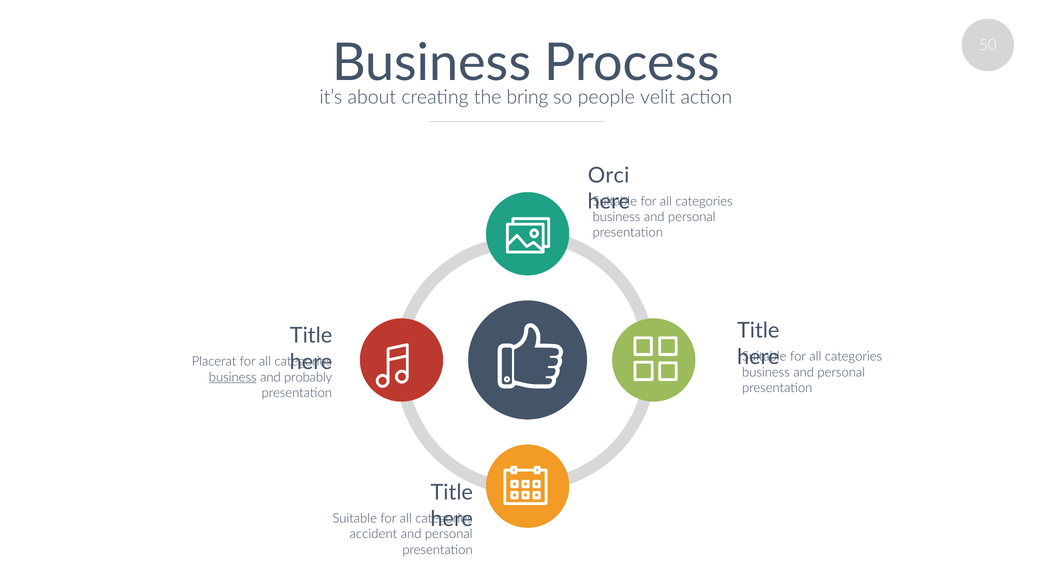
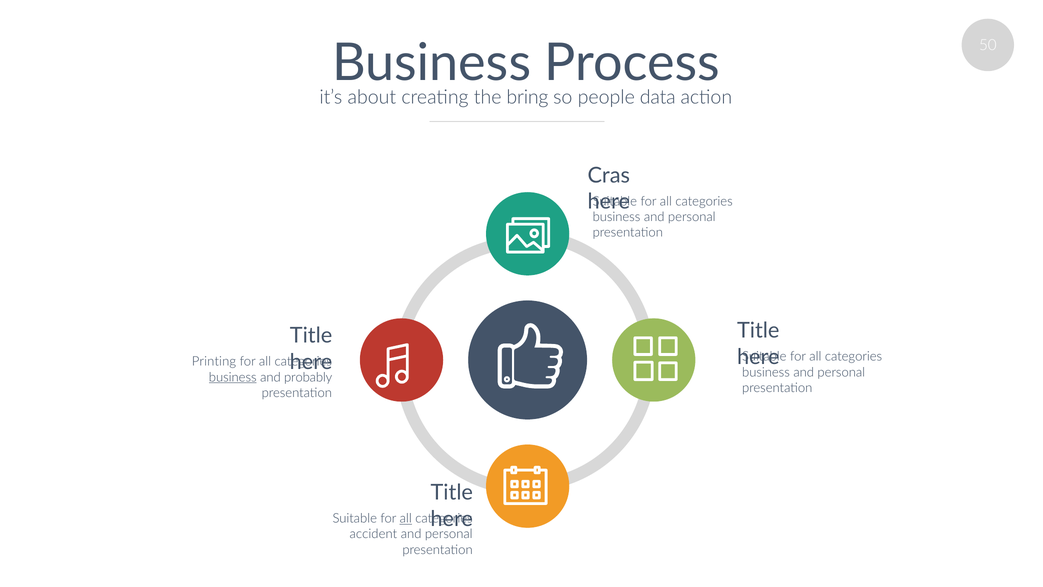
velit: velit -> data (658, 97)
Orci: Orci -> Cras (609, 175)
Placerat: Placerat -> Printing (214, 361)
all underline: none -> present (406, 518)
